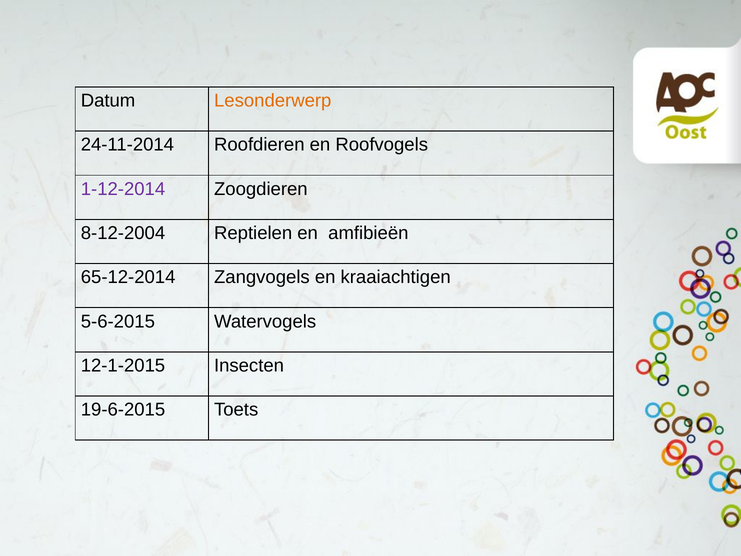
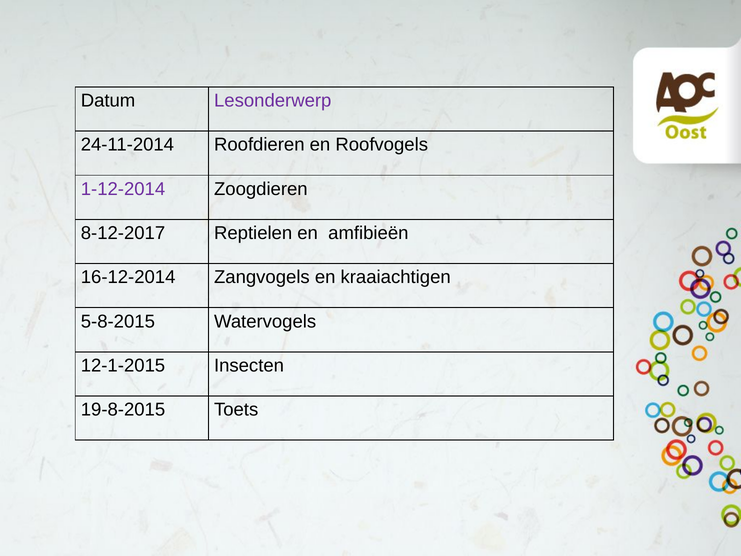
Lesonderwerp colour: orange -> purple (273, 101)
8-12-2004: 8-12-2004 -> 8-12-2017 (123, 233)
65-12-2014: 65-12-2014 -> 16-12-2014 (128, 277)
5-6-2015: 5-6-2015 -> 5-8-2015 (118, 321)
19-6-2015: 19-6-2015 -> 19-8-2015 (123, 410)
